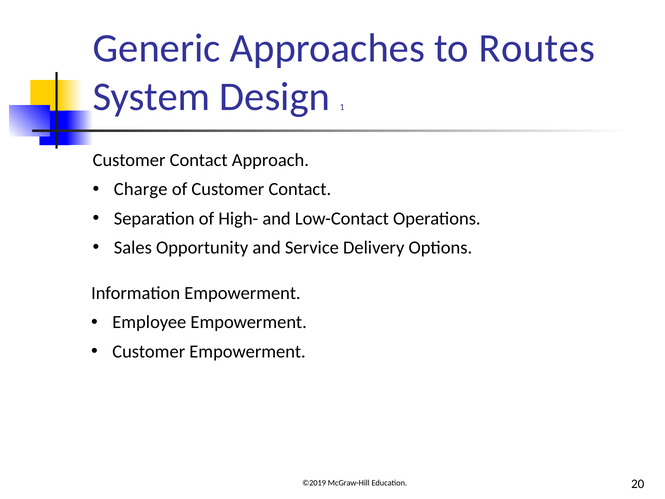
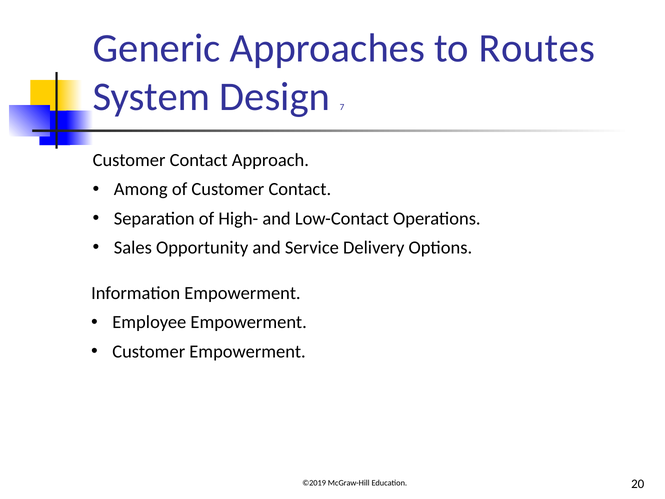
1: 1 -> 7 (342, 107)
Charge: Charge -> Among (141, 189)
